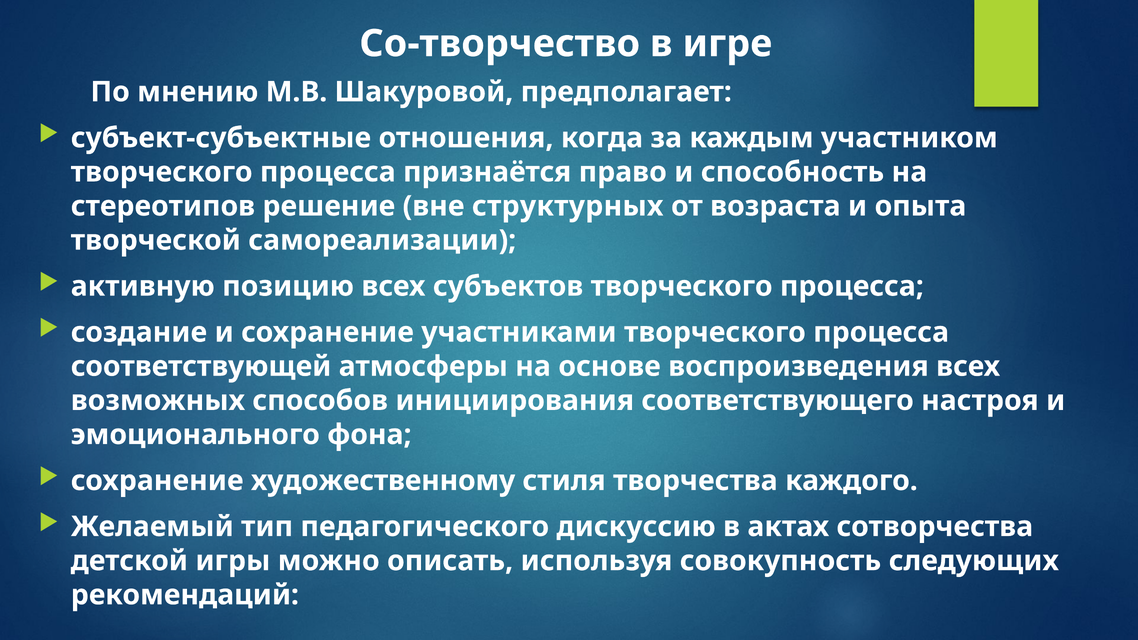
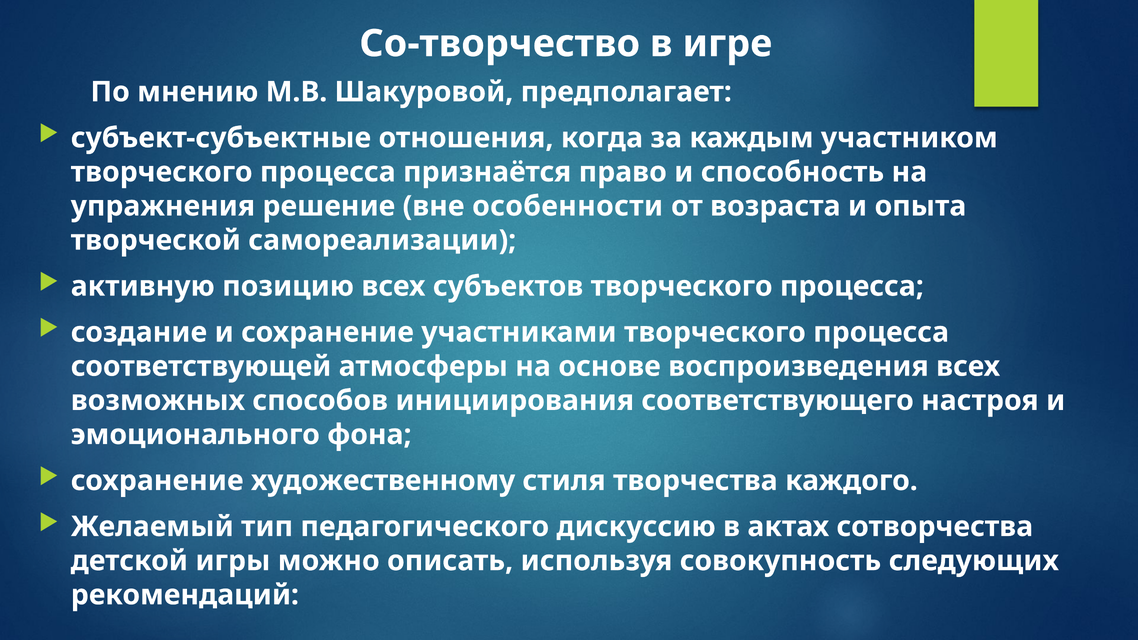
стереотипов: стереотипов -> упражнения (163, 206)
структурных: структурных -> особенности (568, 206)
